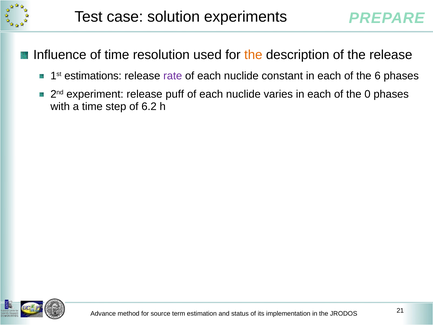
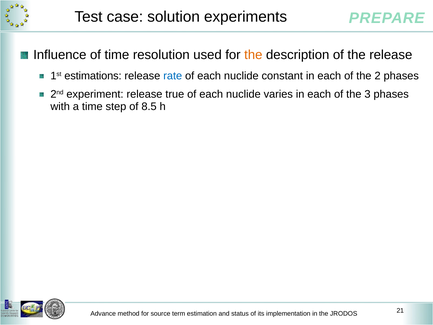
rate colour: purple -> blue (173, 76)
6: 6 -> 2 (378, 76)
puff: puff -> true (175, 94)
0: 0 -> 3 (367, 94)
6.2: 6.2 -> 8.5 (149, 106)
